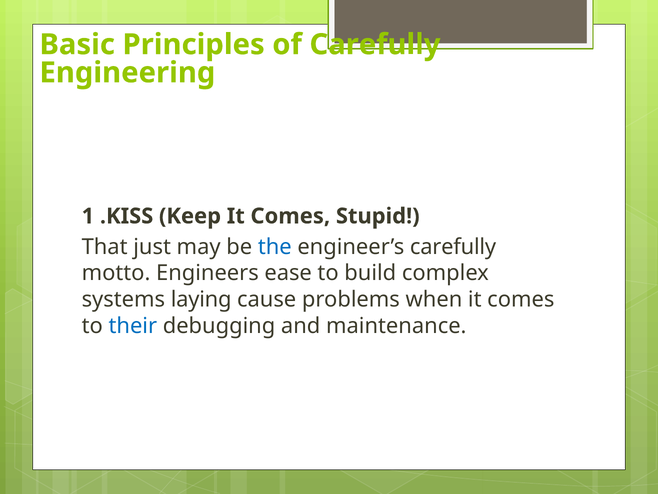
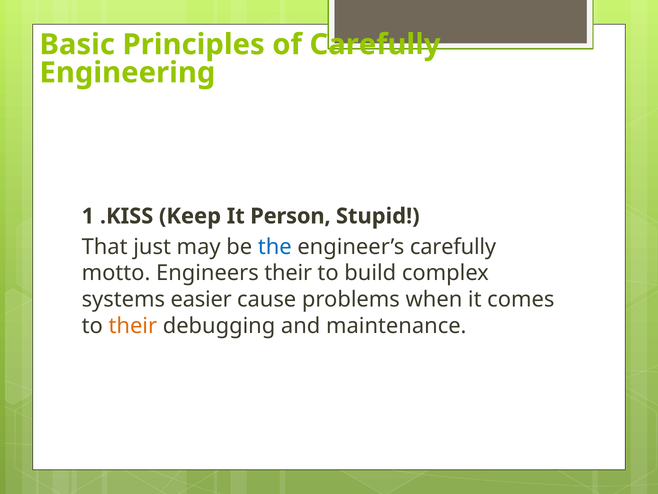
Keep It Comes: Comes -> Person (290, 216)
Engineers ease: ease -> their (288, 273)
laying: laying -> easier (201, 299)
their colour: blue -> orange (133, 326)
